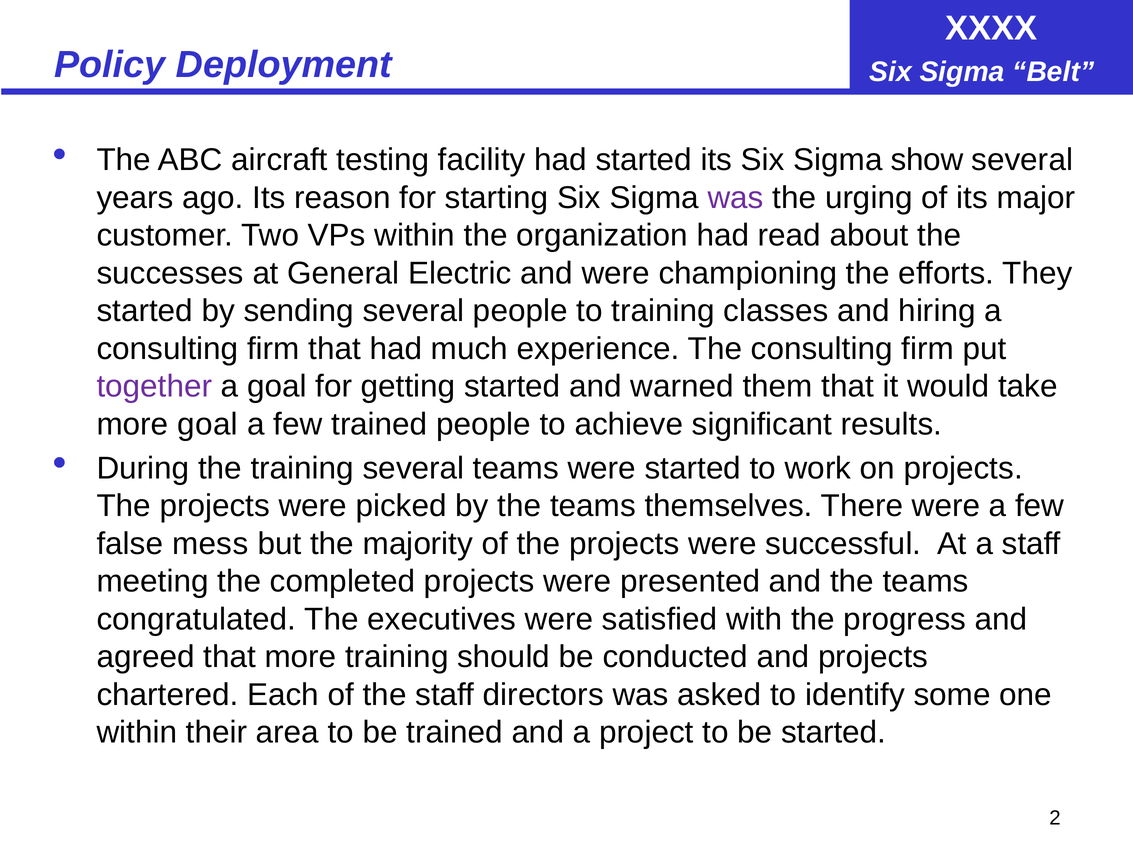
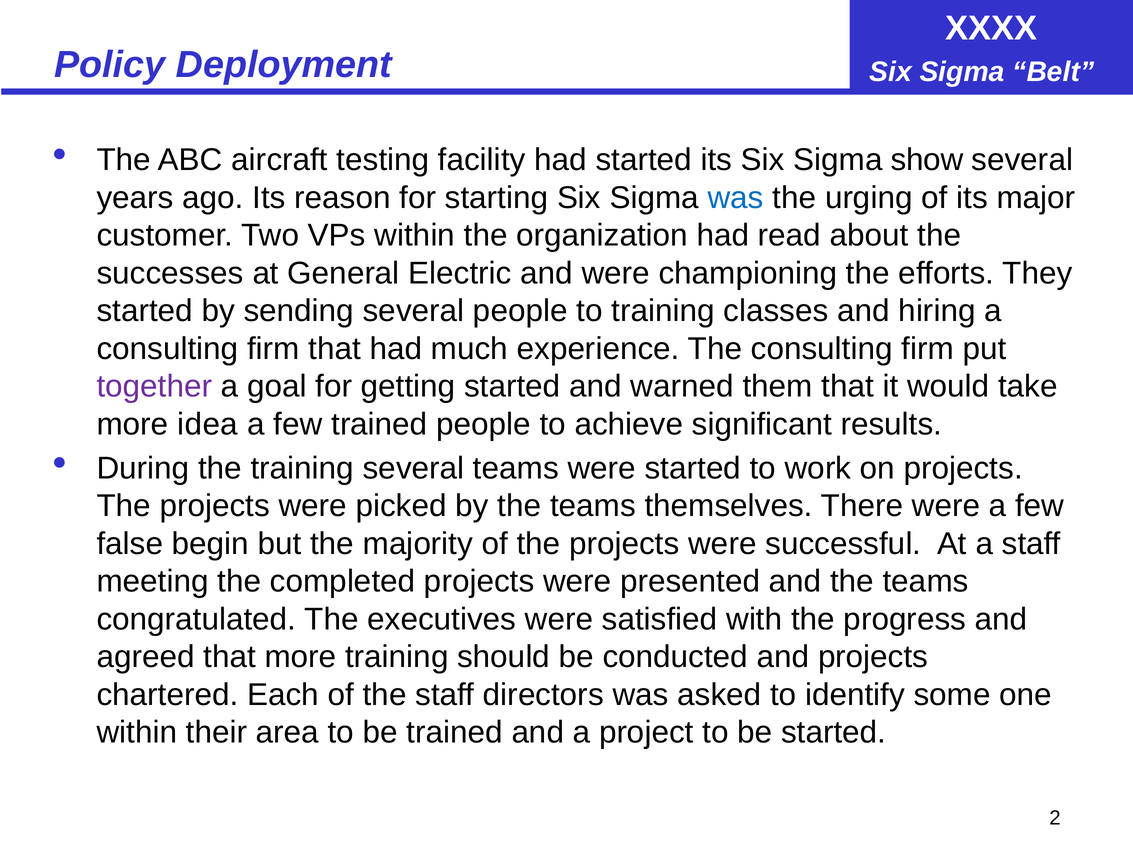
was colour: purple -> blue (736, 198)
more goal: goal -> idea (208, 425)
mess: mess -> begin (210, 544)
